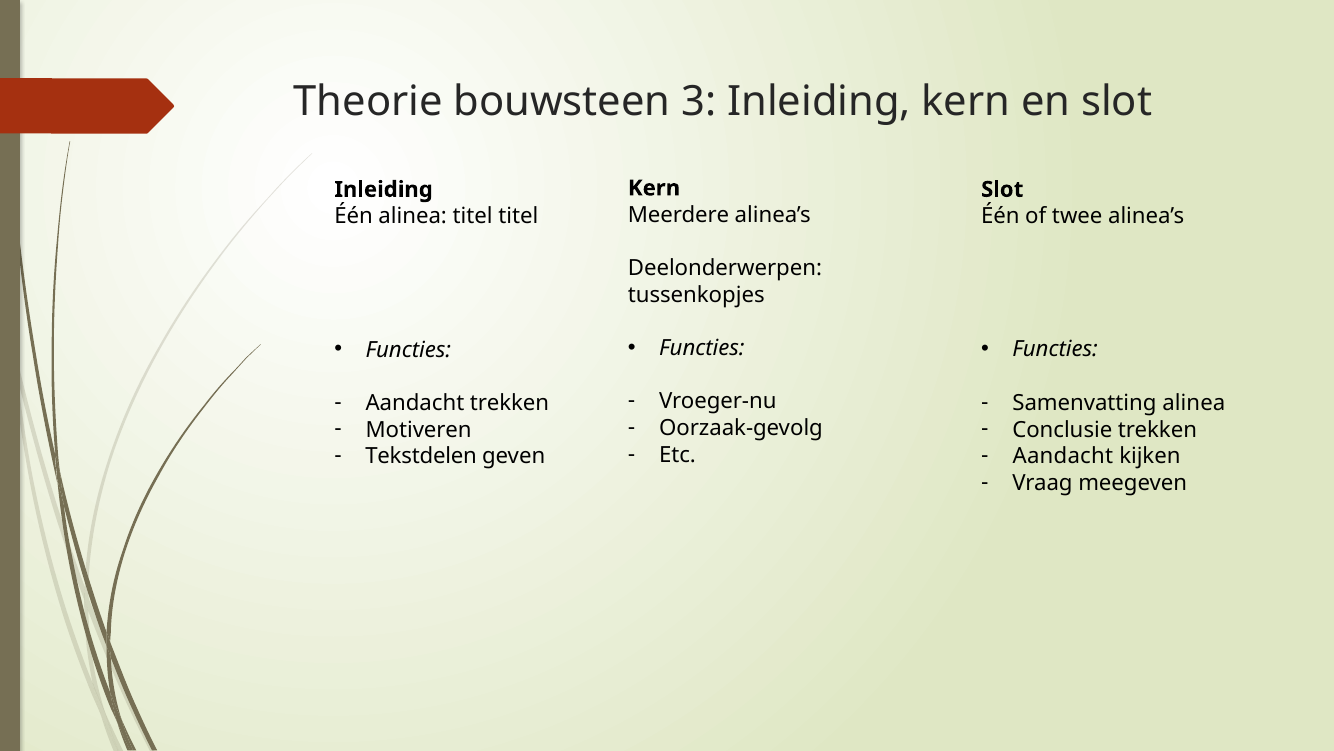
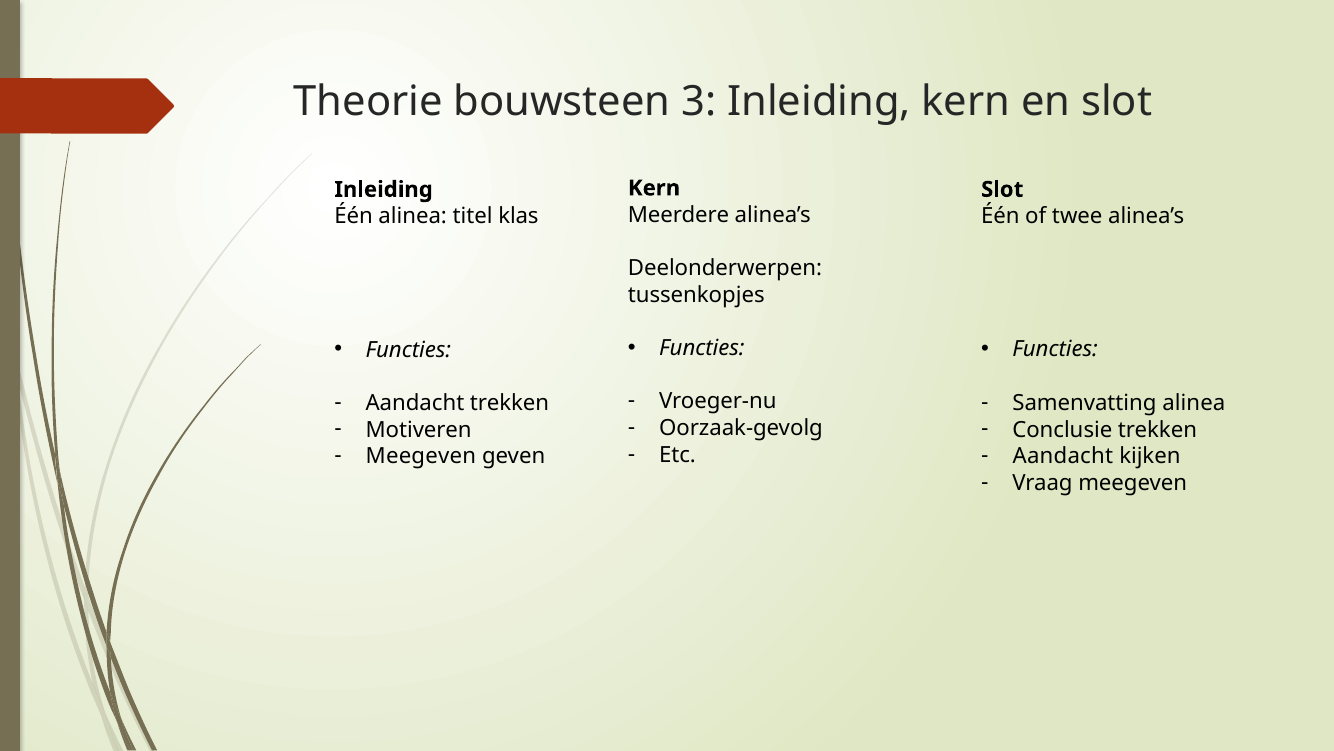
titel titel: titel -> klas (518, 216)
Tekstdelen: Tekstdelen -> Meegeven (421, 456)
